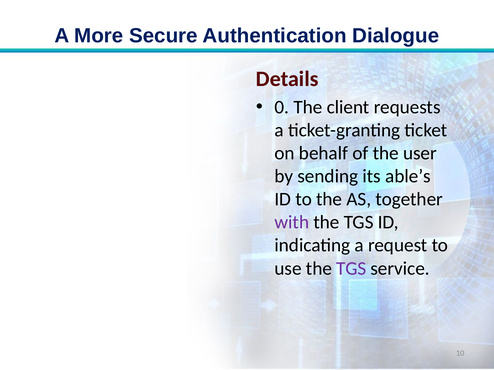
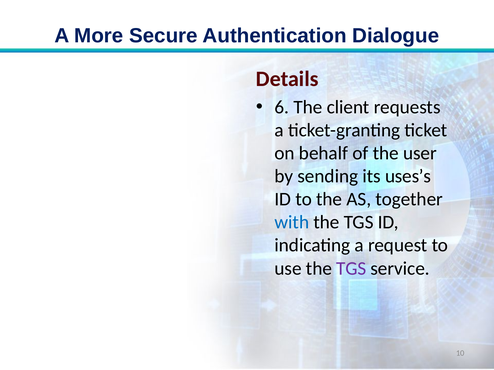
0: 0 -> 6 (282, 107)
able’s: able’s -> uses’s (408, 176)
with colour: purple -> blue (292, 223)
